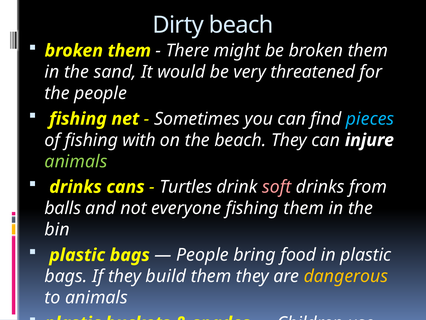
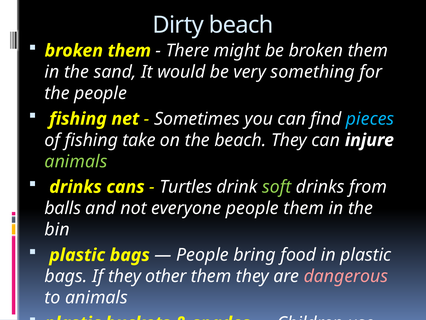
threatened: threatened -> something (313, 72)
with: with -> take (139, 140)
soft colour: pink -> light green (277, 187)
everyone fishing: fishing -> people (252, 208)
they build: build -> other (166, 276)
dangerous colour: yellow -> pink (346, 276)
